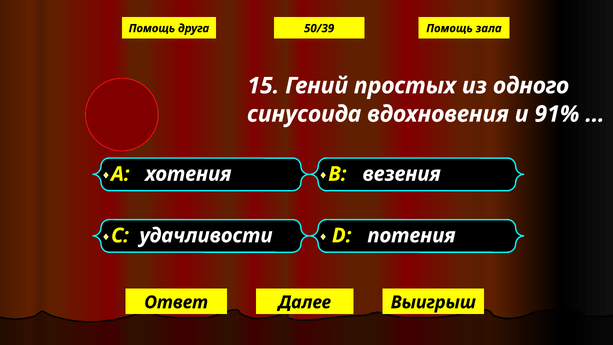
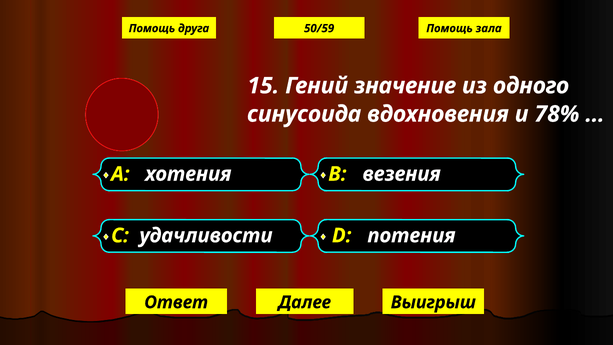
50/39: 50/39 -> 50/59 (319, 28)
простых: простых -> значение (405, 86)
91%: 91% -> 78% (557, 114)
